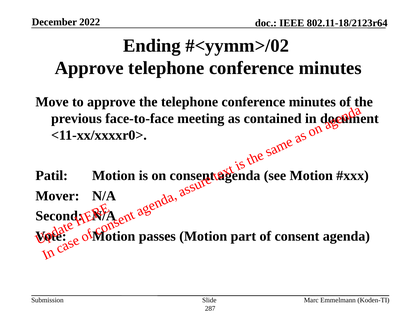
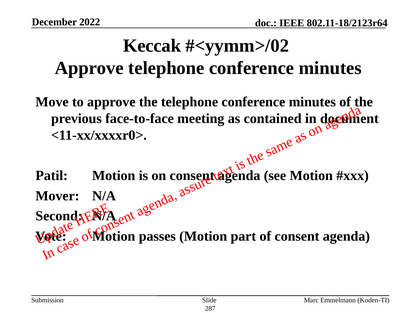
Ending: Ending -> Keccak (152, 46)
